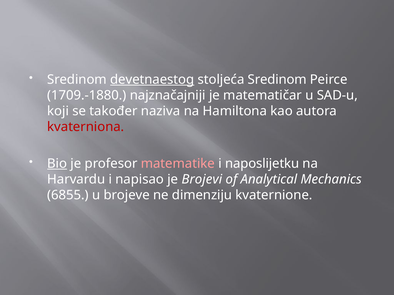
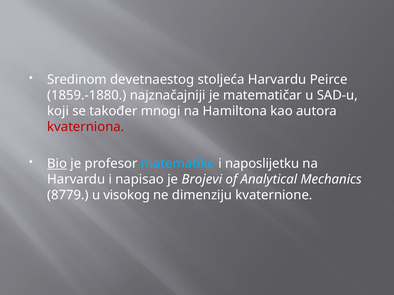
devetnaestog underline: present -> none (152, 80)
stoljeća Sredinom: Sredinom -> Harvardu (277, 80)
1709.-1880: 1709.-1880 -> 1859.-1880 (87, 95)
naziva: naziva -> mnogi (161, 111)
matematike colour: pink -> light blue (178, 164)
6855: 6855 -> 8779 (68, 195)
brojeve: brojeve -> visokog (127, 195)
